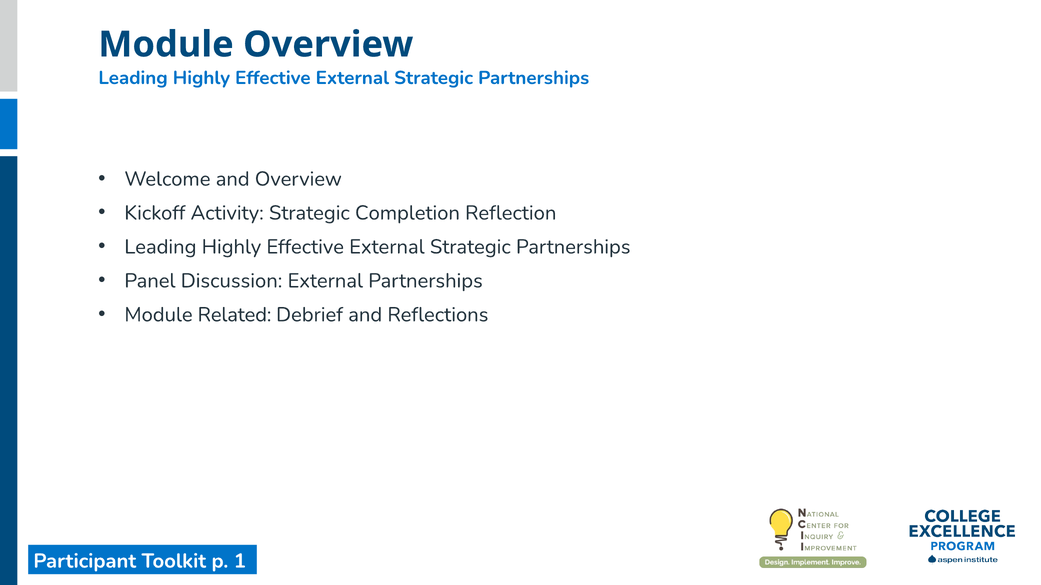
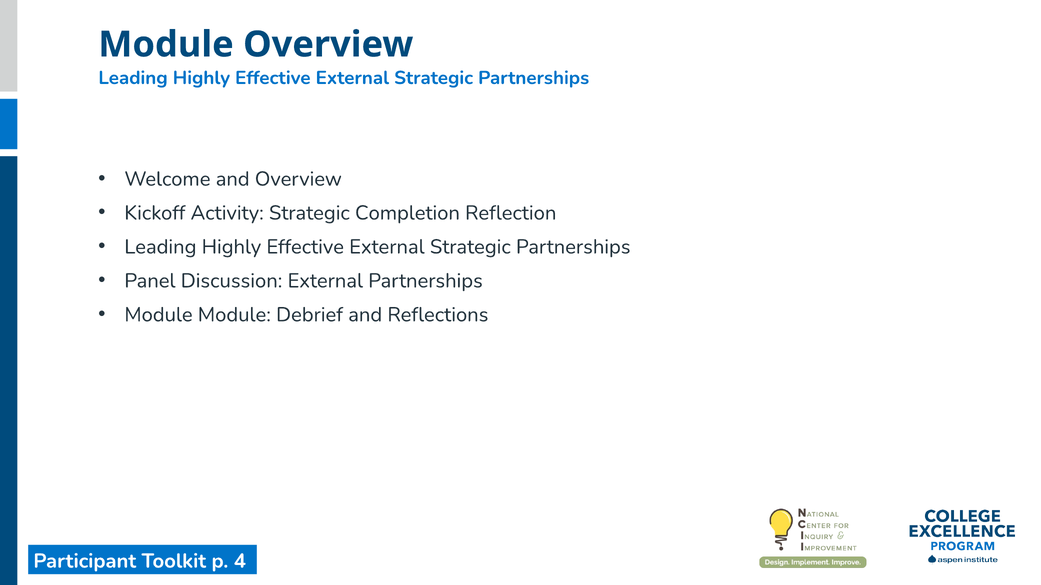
Module Related: Related -> Module (234, 315)
1: 1 -> 4 (240, 561)
